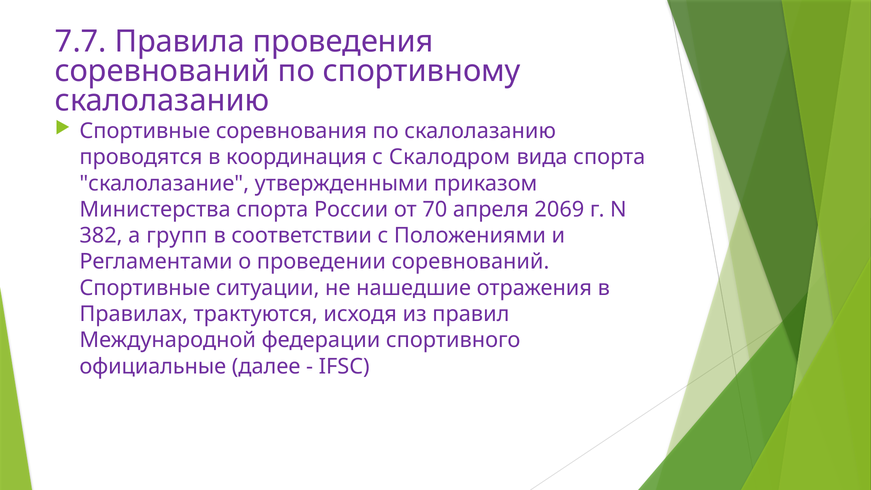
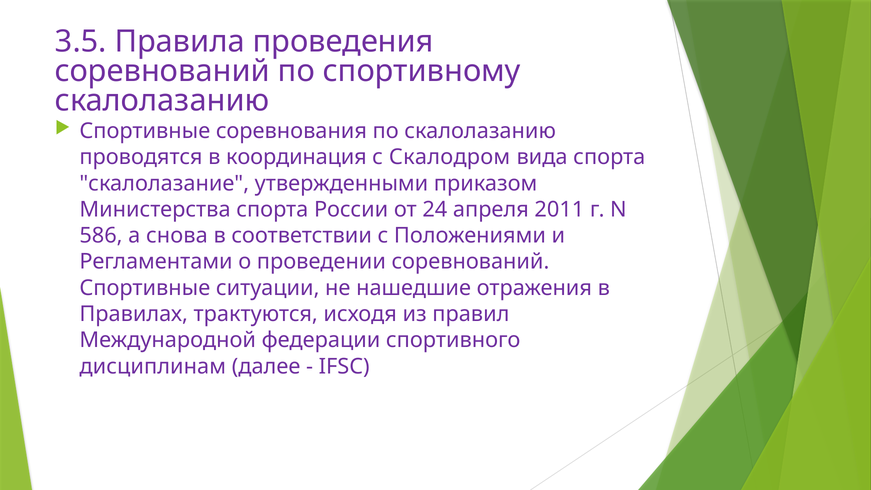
7.7: 7.7 -> 3.5 (81, 42)
70: 70 -> 24 (435, 210)
2069: 2069 -> 2011 (559, 210)
382: 382 -> 586 (101, 236)
групп: групп -> снова (177, 236)
официальные: официальные -> дисциплинам (153, 366)
